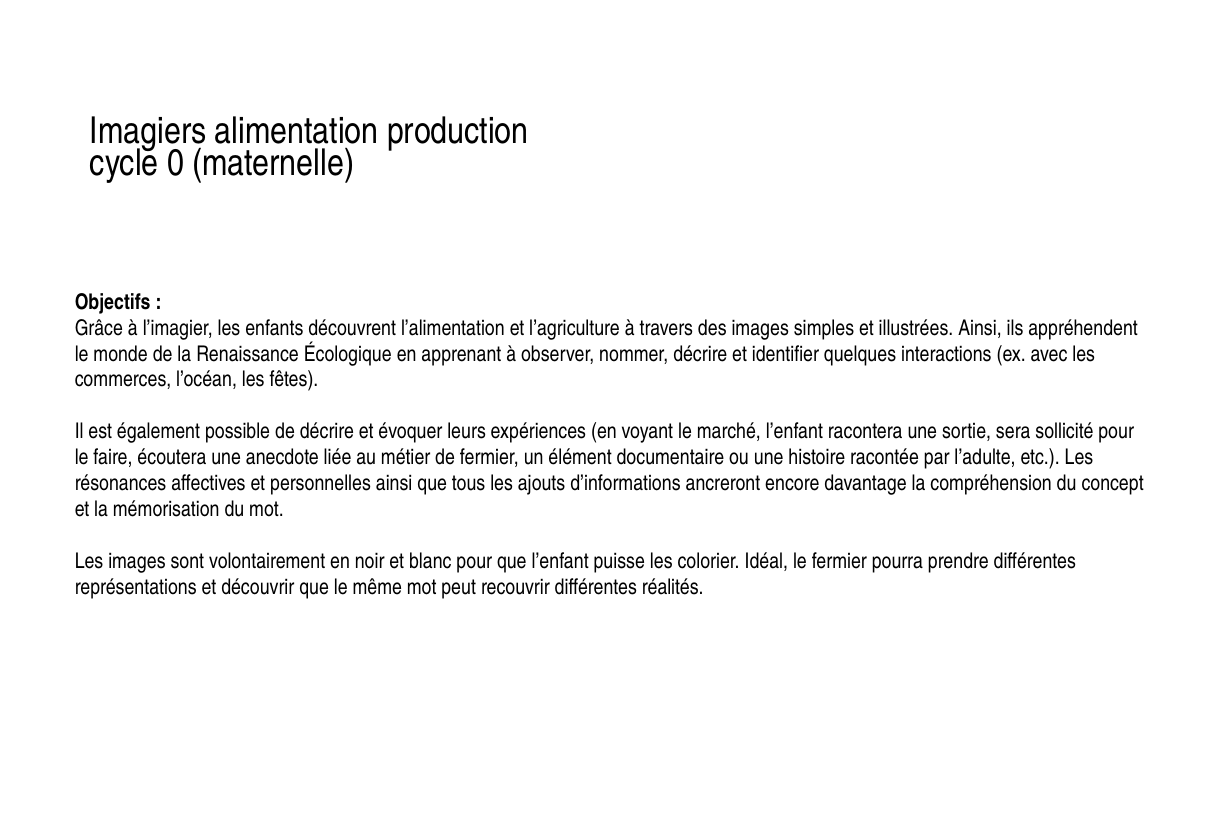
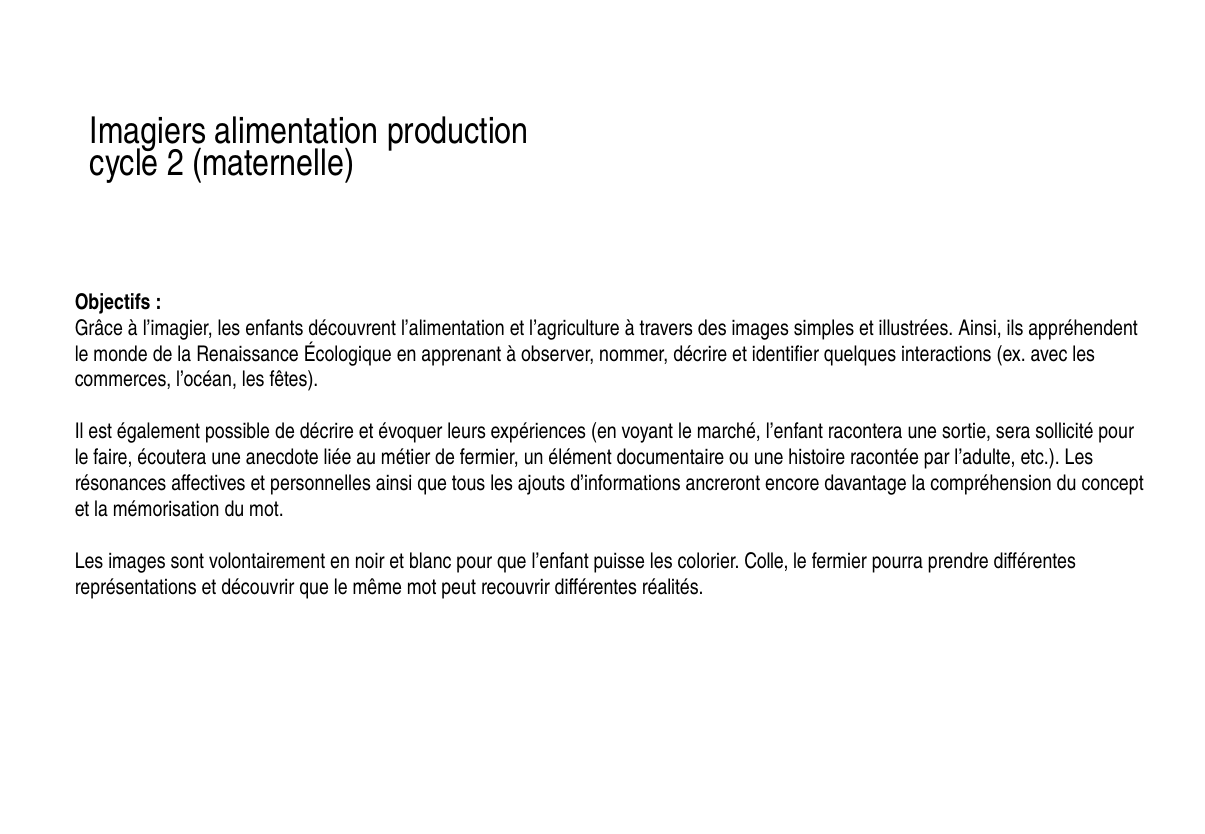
0: 0 -> 2 (176, 163)
Idéal: Idéal -> Colle (766, 562)
